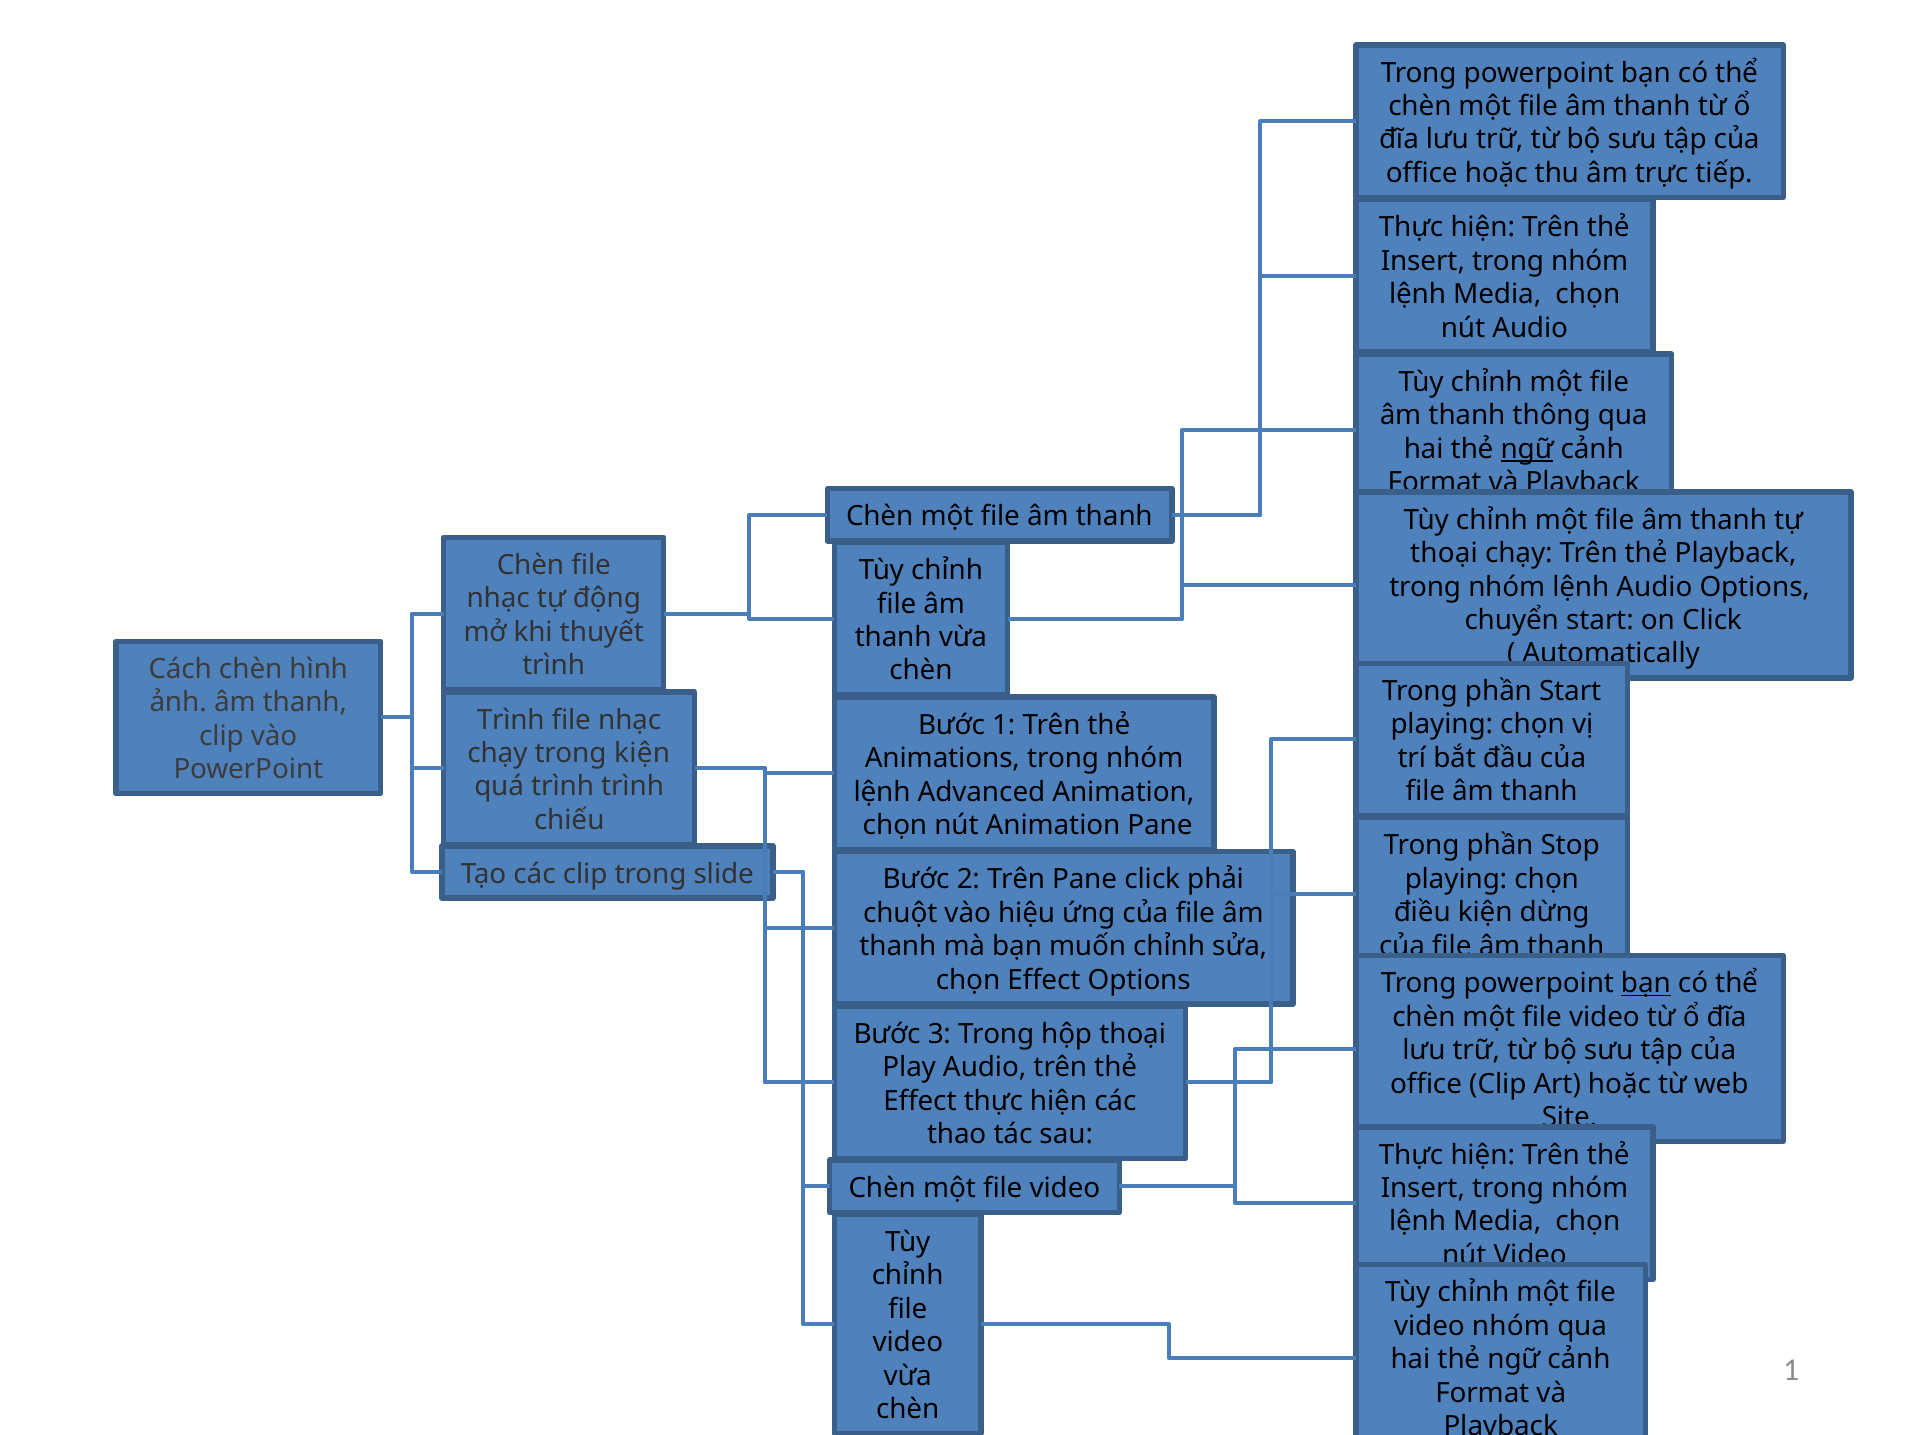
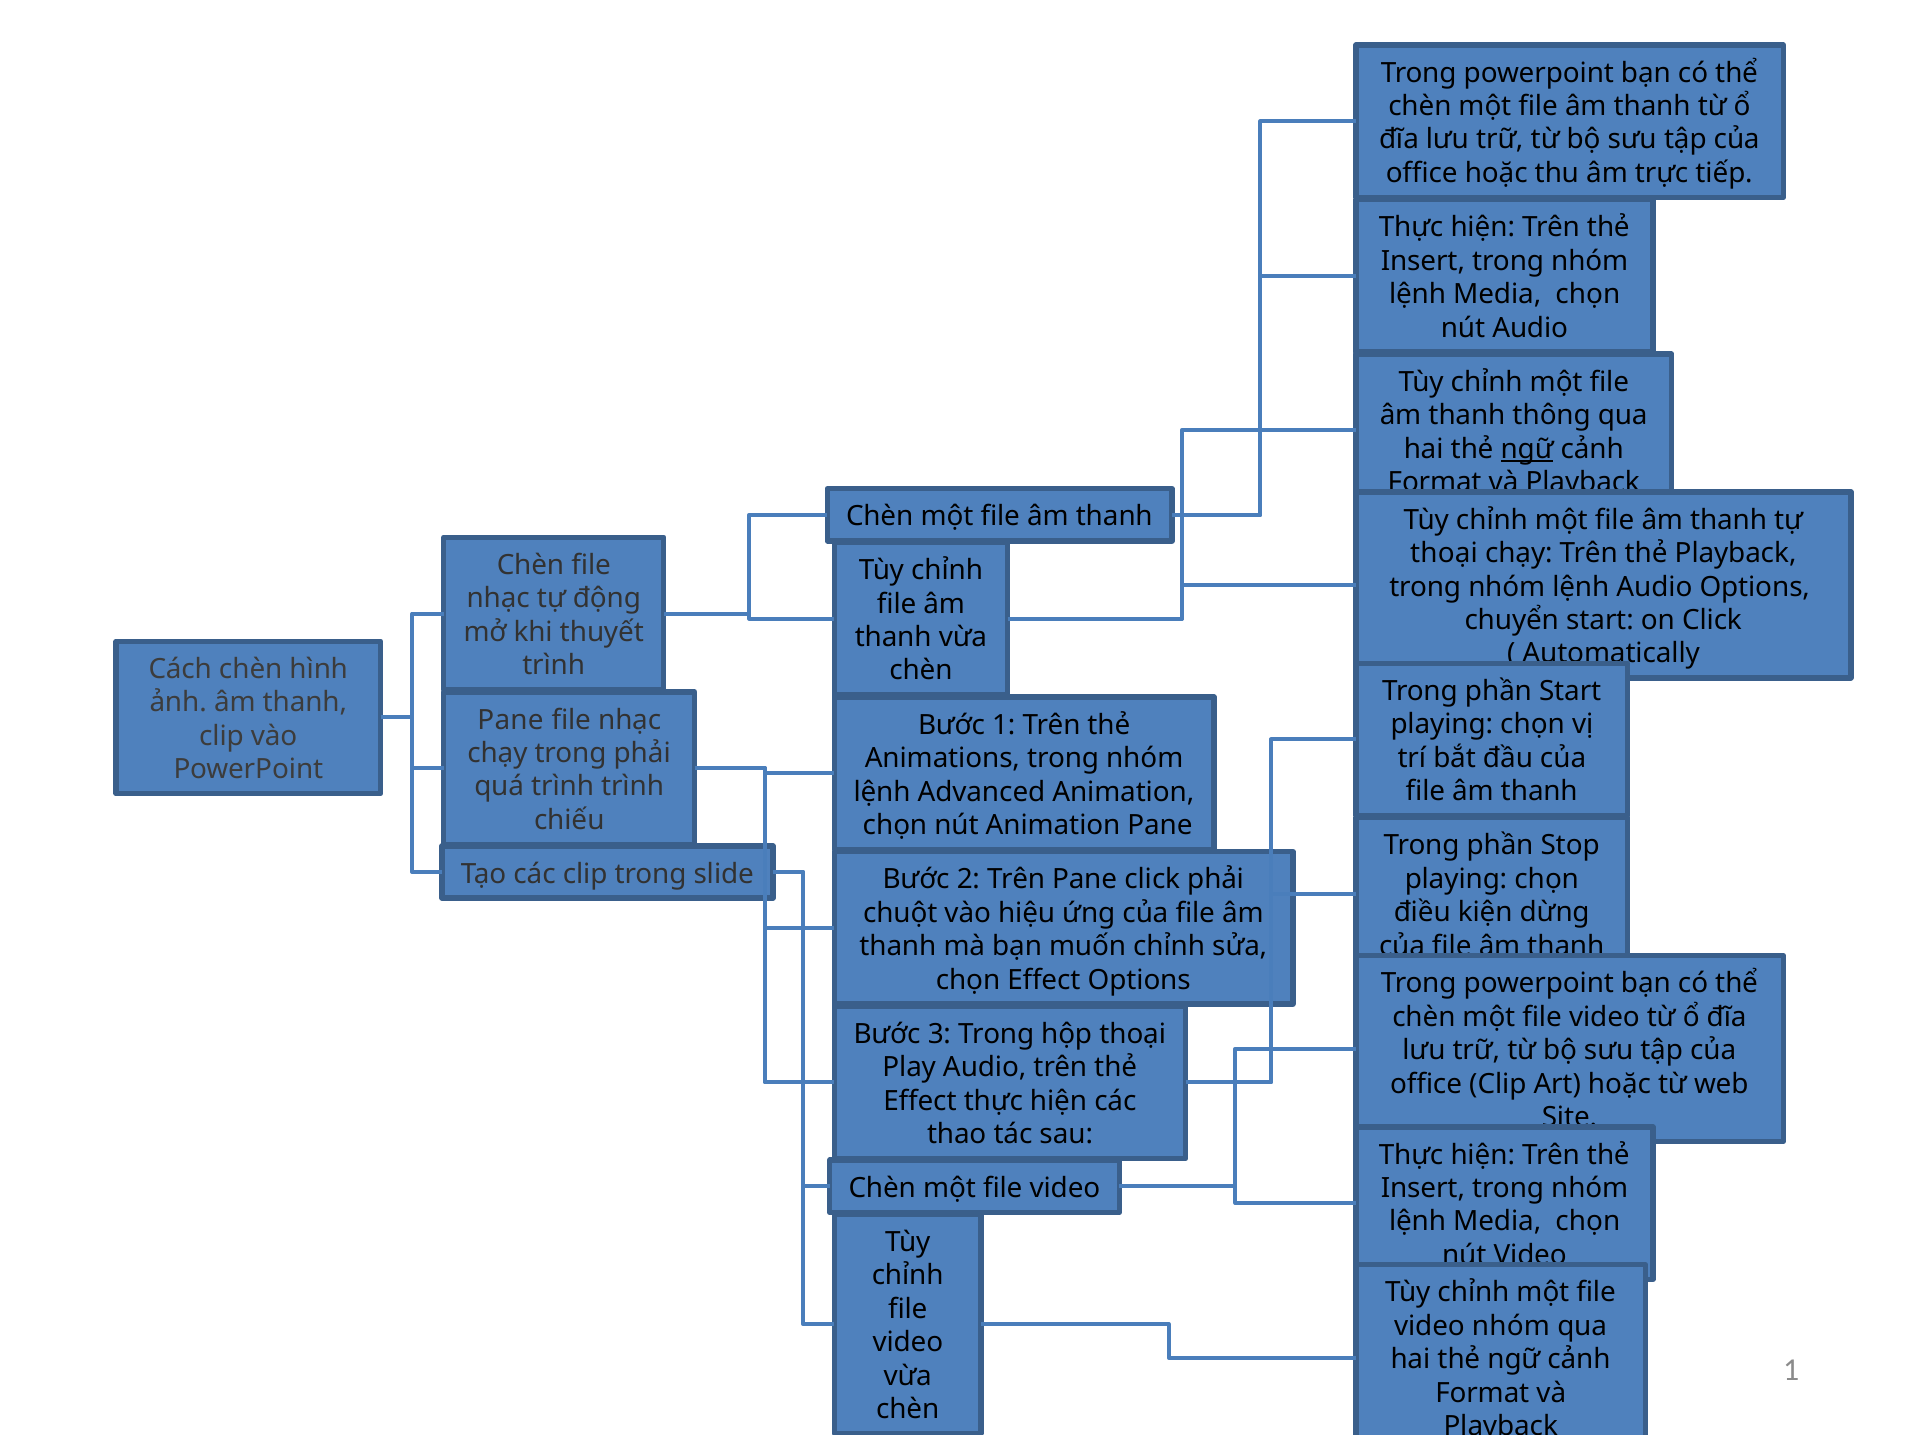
Trình: Trình -> Pane (511, 720)
trong kiện: kiện -> phải (642, 754)
bạn underline: present -> none (1646, 984)
